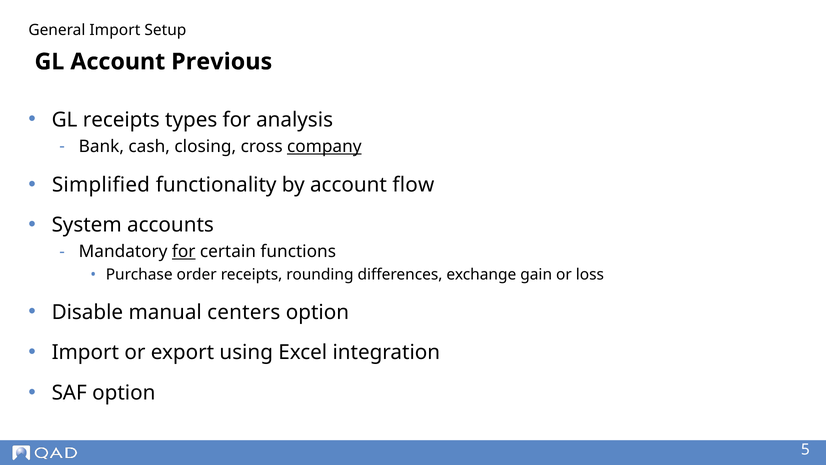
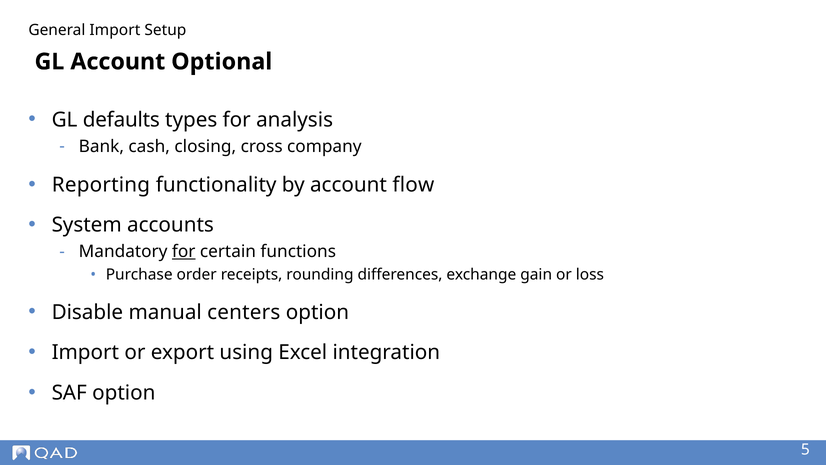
Previous: Previous -> Optional (222, 62)
GL receipts: receipts -> defaults (121, 120)
company underline: present -> none (324, 146)
Simplified: Simplified -> Reporting (101, 185)
